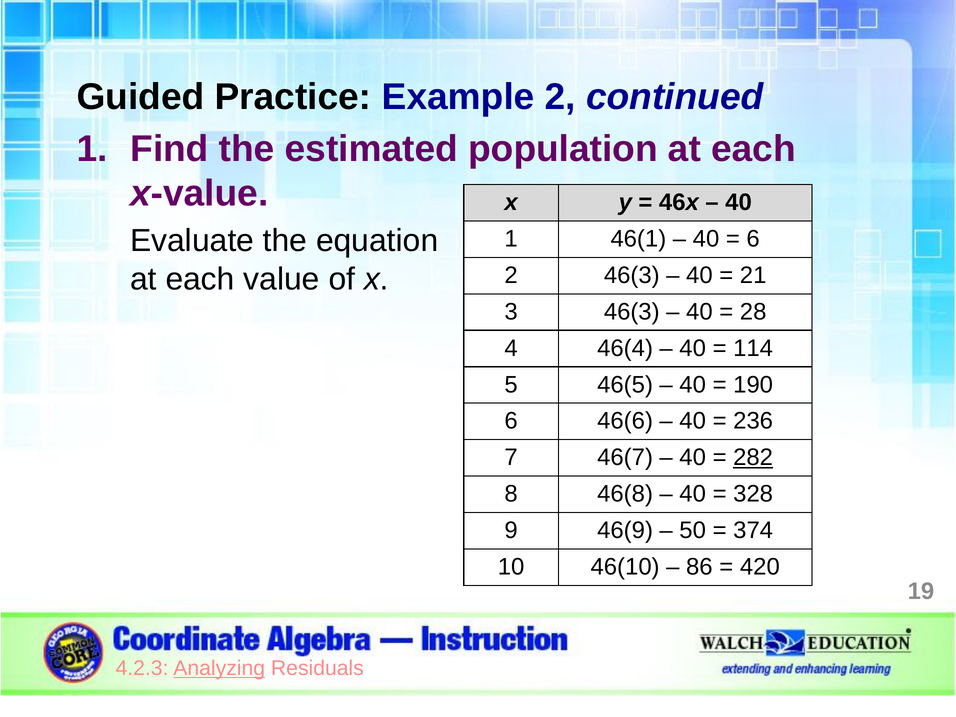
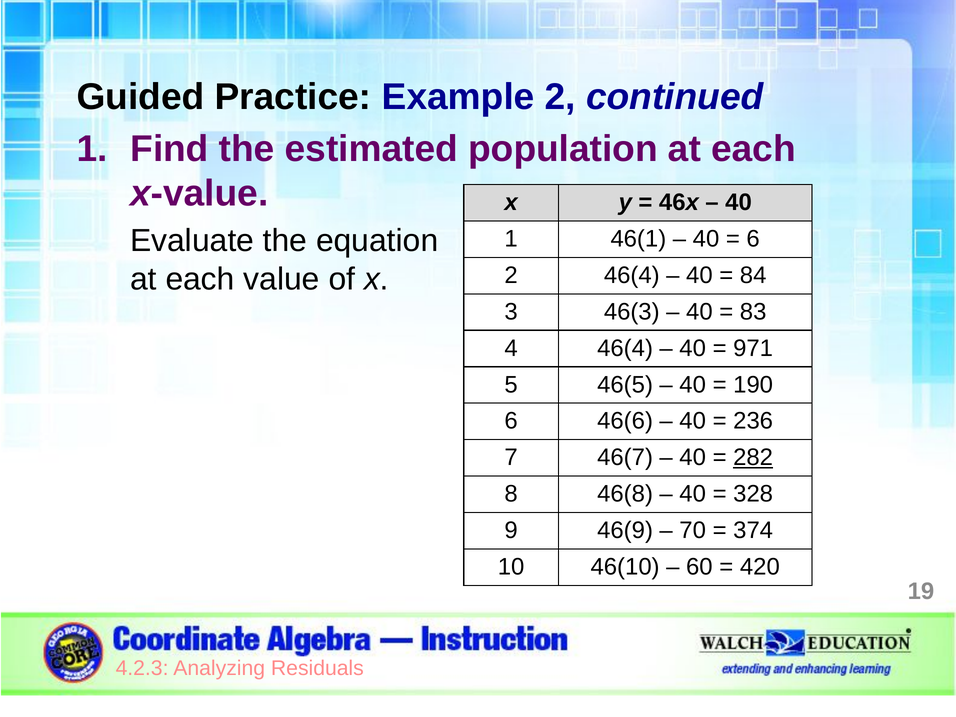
2 46(3: 46(3 -> 46(4 (632, 275)
21: 21 -> 84 (753, 275)
28: 28 -> 83 (753, 312)
114: 114 -> 971 (753, 348)
50: 50 -> 70 (693, 530)
86: 86 -> 60 (699, 567)
Analyzing underline: present -> none (219, 668)
